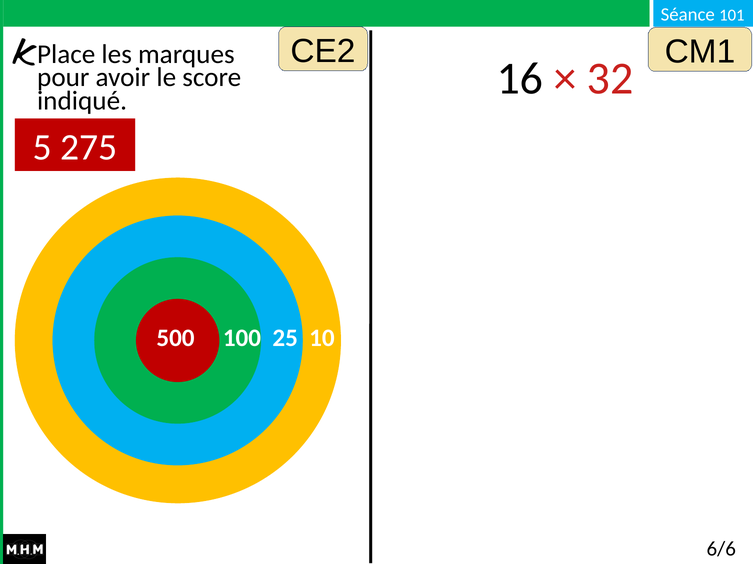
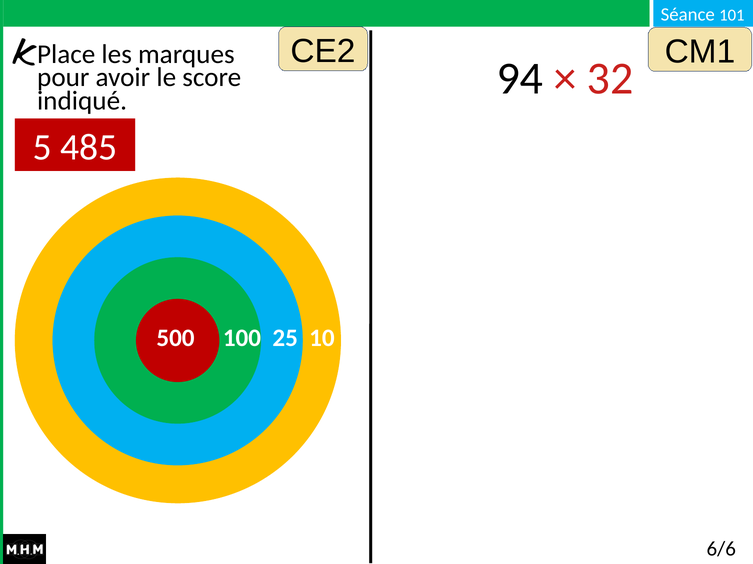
16: 16 -> 94 (520, 79)
275: 275 -> 485 (89, 147)
